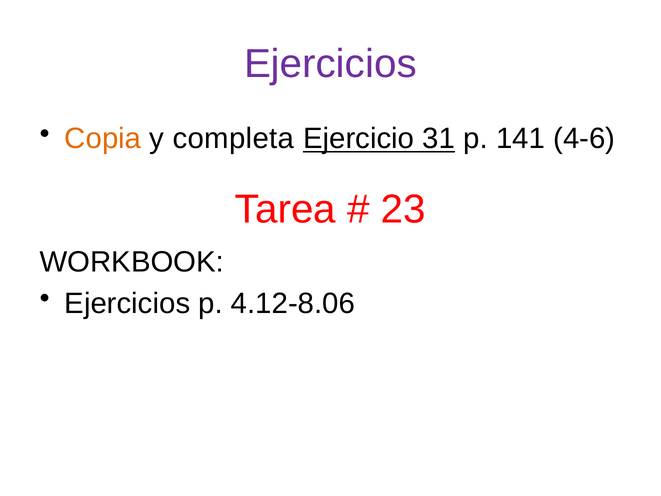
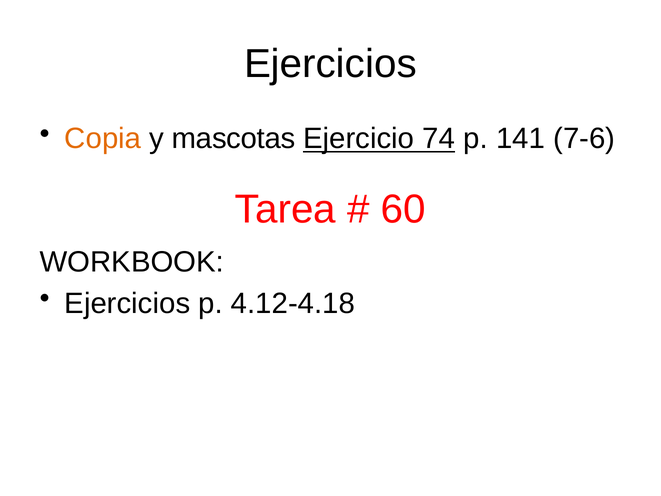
Ejercicios colour: purple -> black (330, 64)
completa: completa -> mascotas (234, 139)
31: 31 -> 74 (439, 139)
4-6: 4-6 -> 7-6 (584, 139)
23: 23 -> 60 (403, 209)
4.12-8.06: 4.12-8.06 -> 4.12-4.18 (293, 303)
